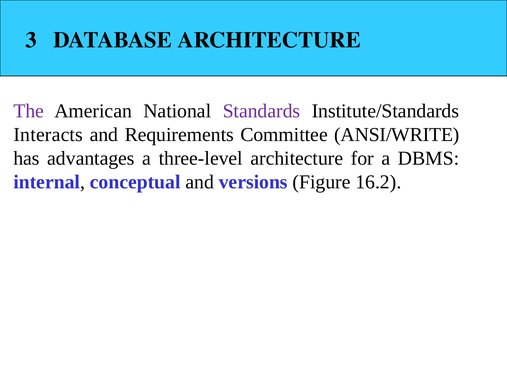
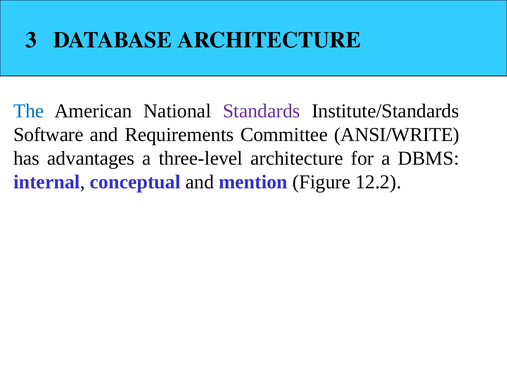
The colour: purple -> blue (29, 111)
Interacts: Interacts -> Software (48, 135)
versions: versions -> mention (253, 182)
16.2: 16.2 -> 12.2 (378, 182)
